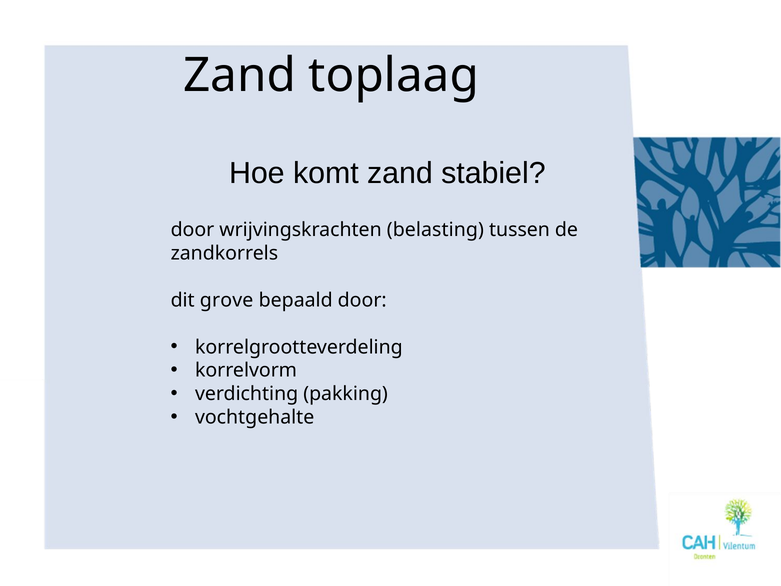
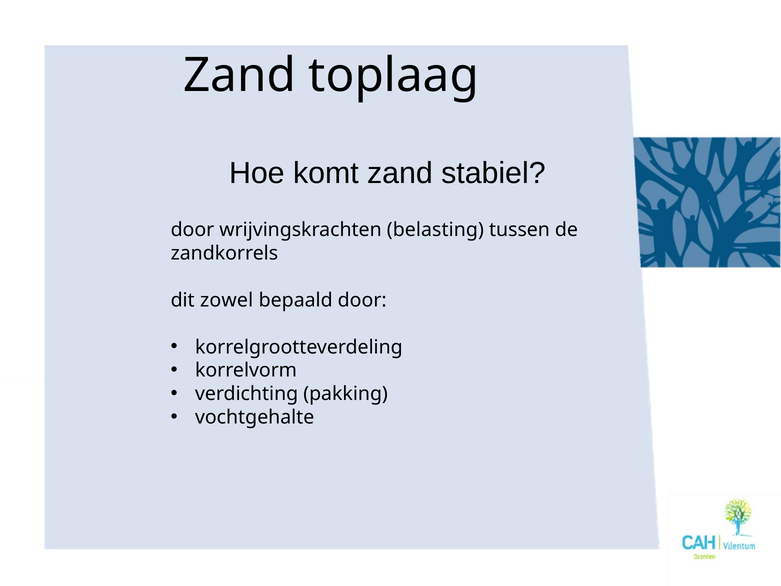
grove: grove -> zowel (227, 300)
